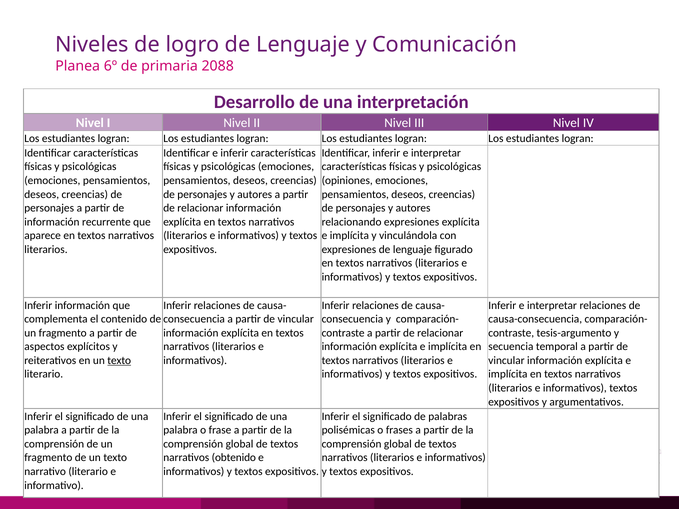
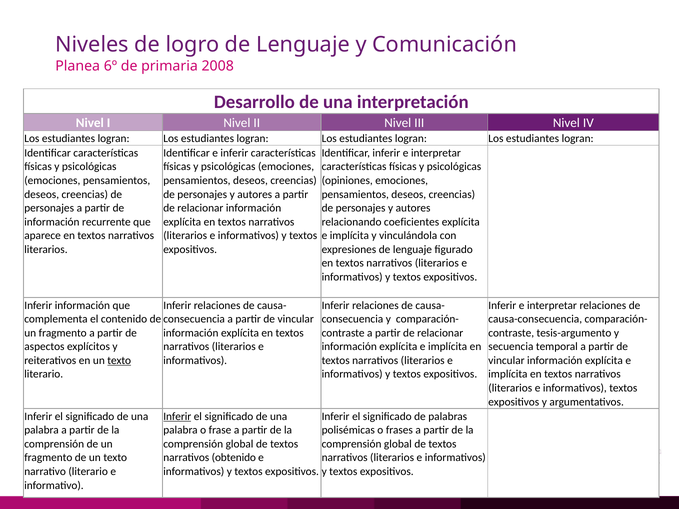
2088: 2088 -> 2008 (218, 66)
relacionando expresiones: expresiones -> coeficientes (412, 222)
Inferir underline: none -> present (177, 417)
